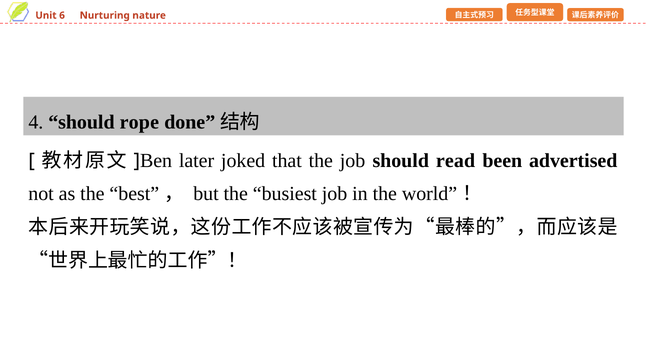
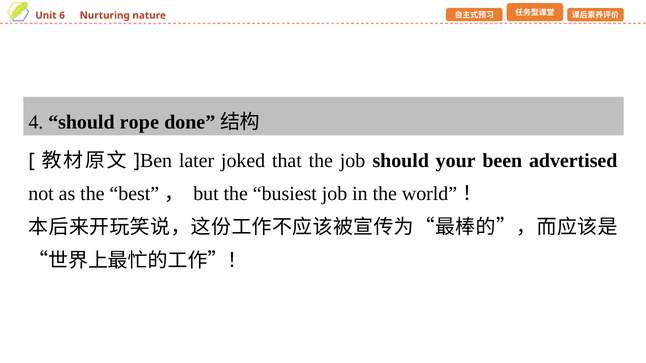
read: read -> your (456, 161)
